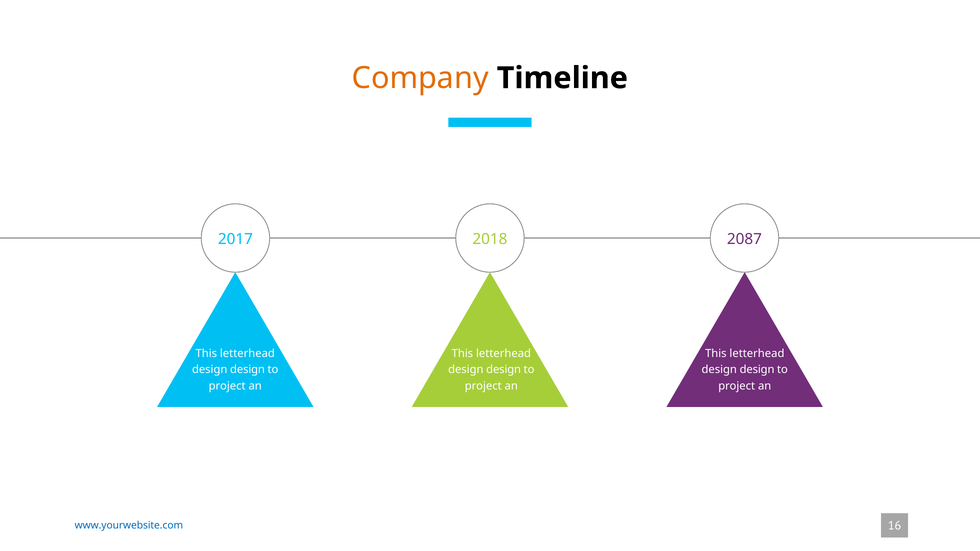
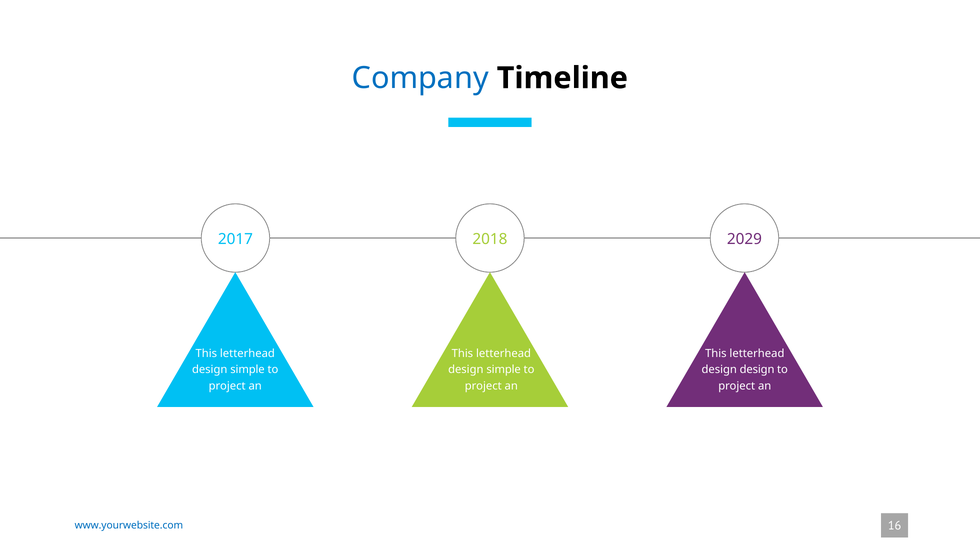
Company colour: orange -> blue (420, 78)
2087: 2087 -> 2029 (744, 239)
design: design -> simple (248, 370)
design: design -> simple (504, 370)
